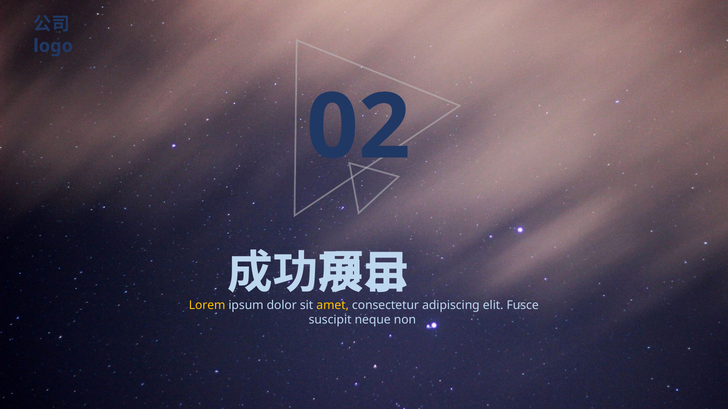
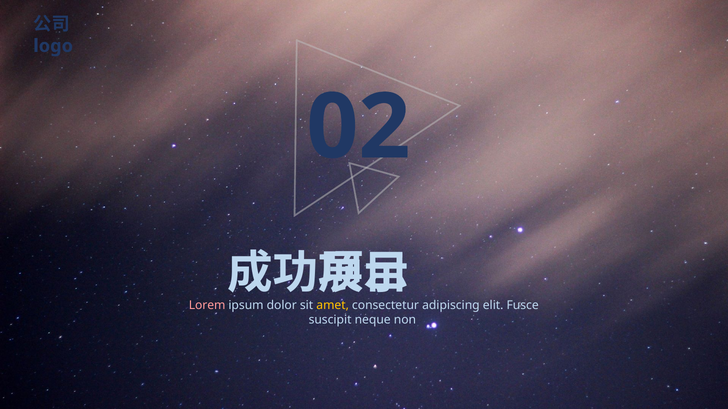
Lorem colour: yellow -> pink (207, 305)
